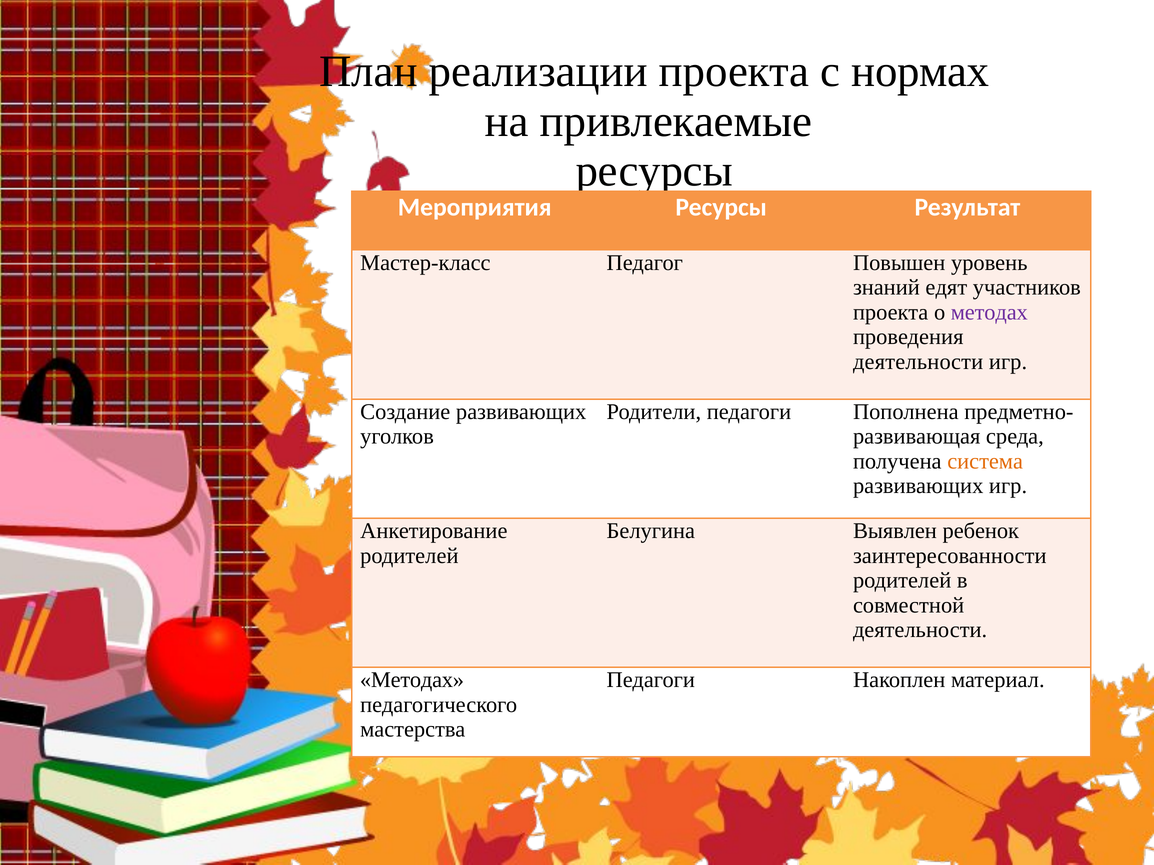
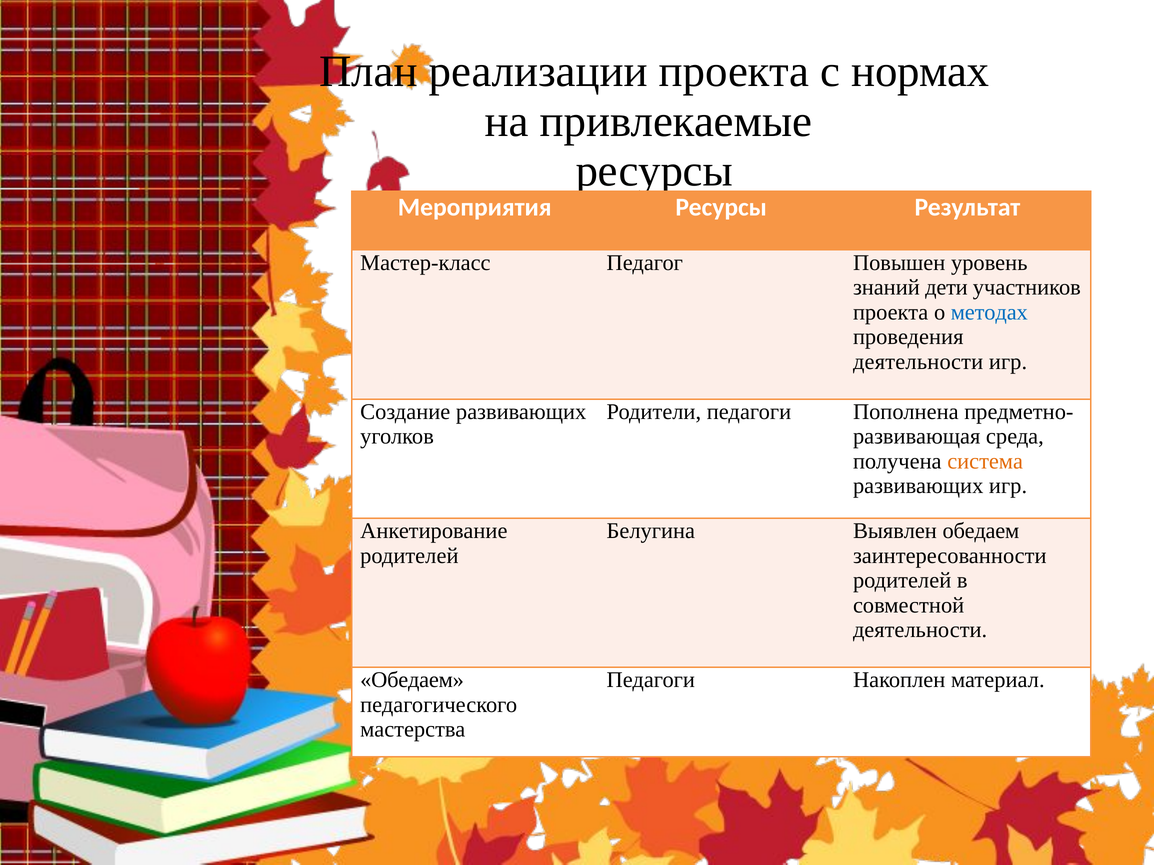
едят: едят -> дети (946, 288)
методах colour: purple -> blue (989, 312)
Выявлен ребенок: ребенок -> обедаем (981, 531)
Методах: Методах -> Обедаем (412, 680)
